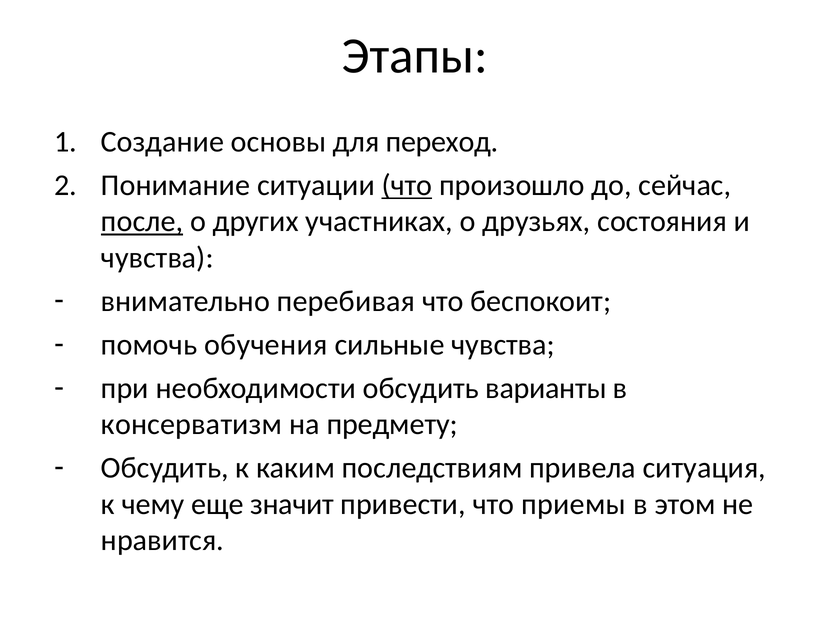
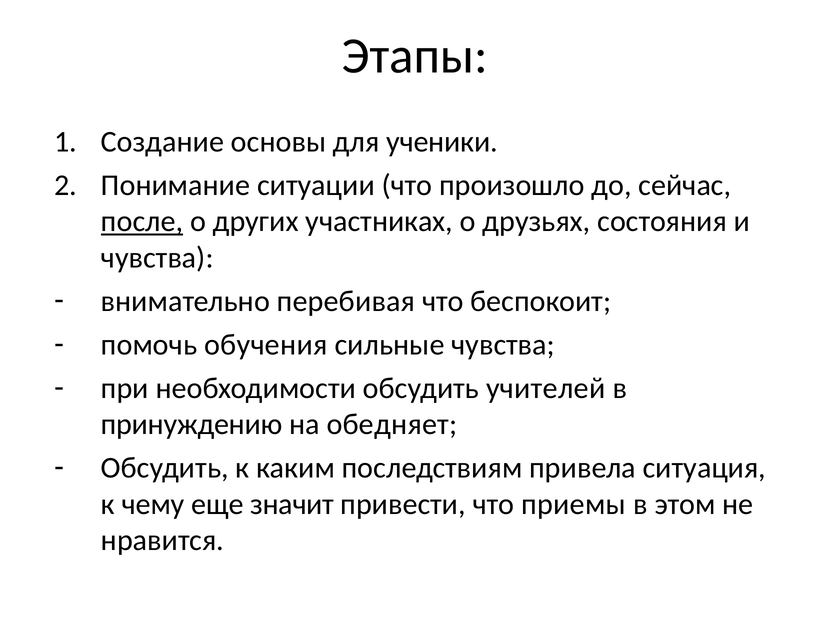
переход: переход -> ученики (442, 142)
что underline: present -> none (407, 185)
варианты: варианты -> учителей (546, 388)
консерватизм: консерватизм -> принуждению (192, 425)
предмету: предмету -> обедняет (392, 425)
